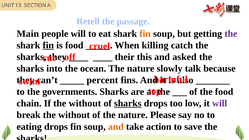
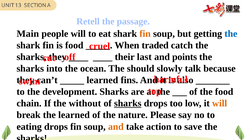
the colour: purple -> blue (231, 34)
fin underline: present -> none (48, 45)
killing: killing -> traded (155, 45)
this: this -> last (144, 57)
asked: asked -> points (185, 57)
ocean The nature: nature -> should (141, 69)
percent: percent -> learned (102, 80)
governments: governments -> development (70, 92)
will colour: purple -> orange (220, 103)
break the without: without -> learned (74, 115)
